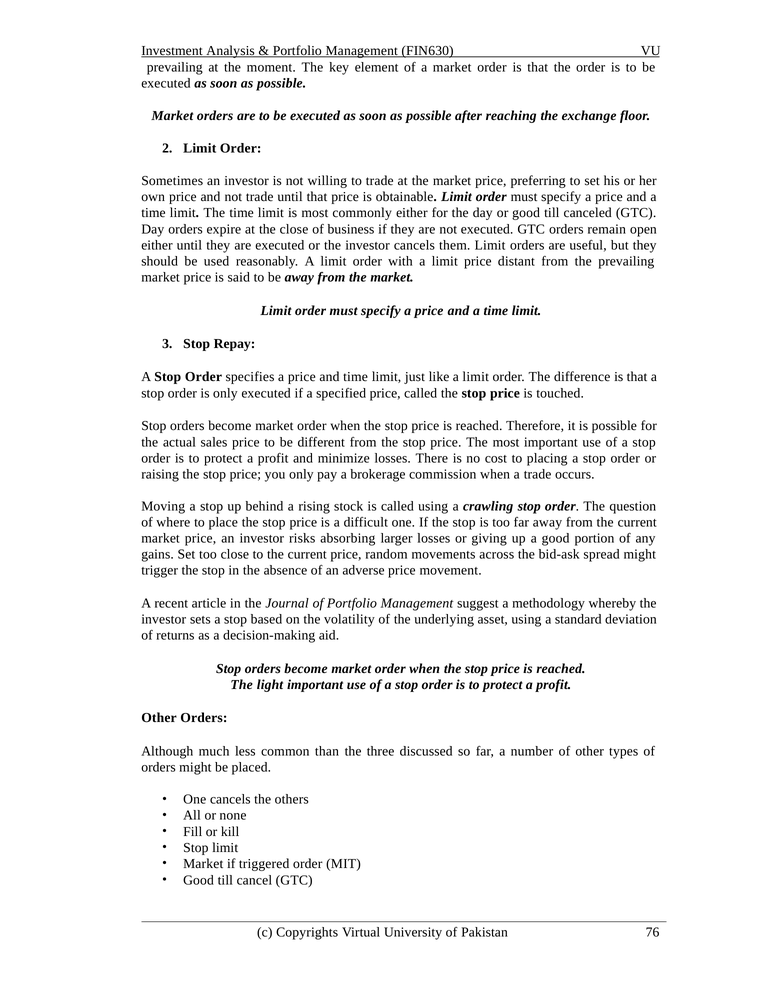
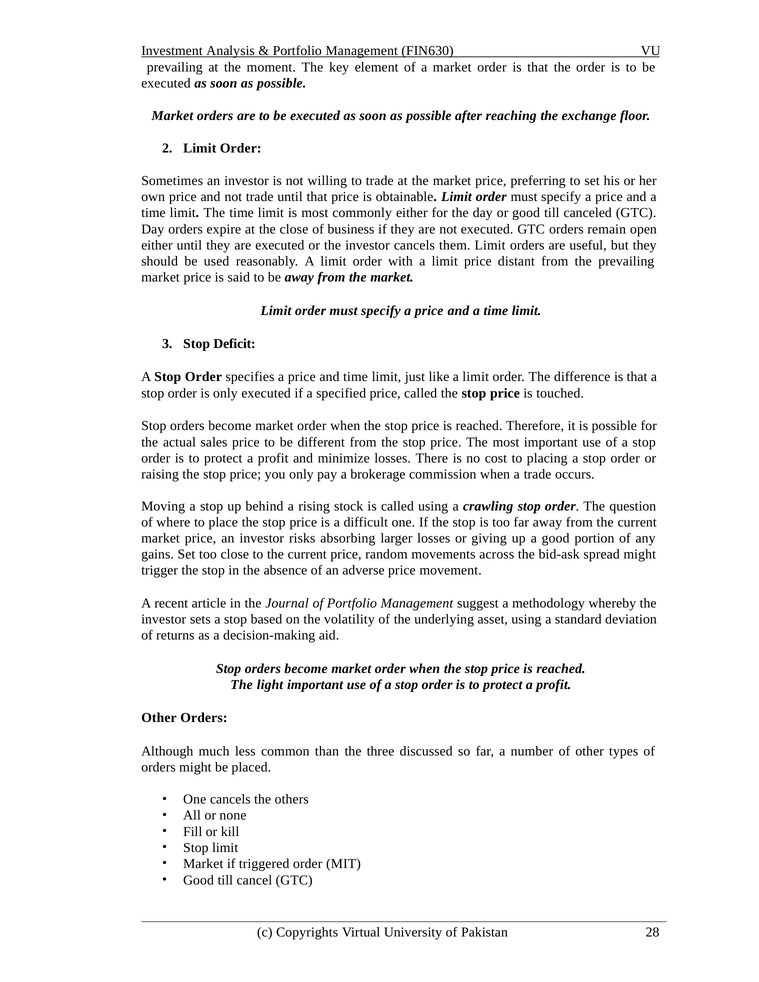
Repay: Repay -> Deficit (235, 344)
76: 76 -> 28 (653, 932)
